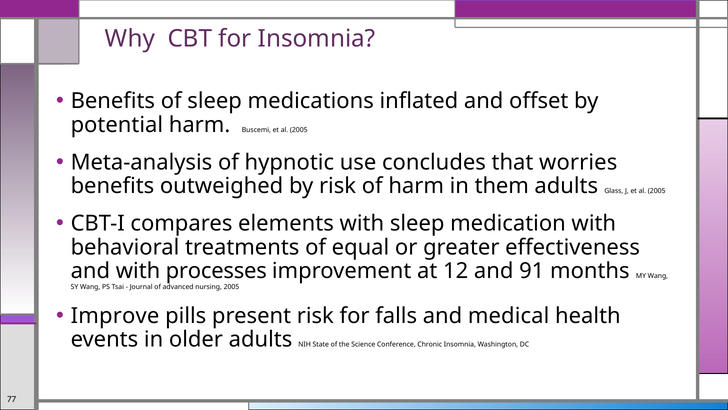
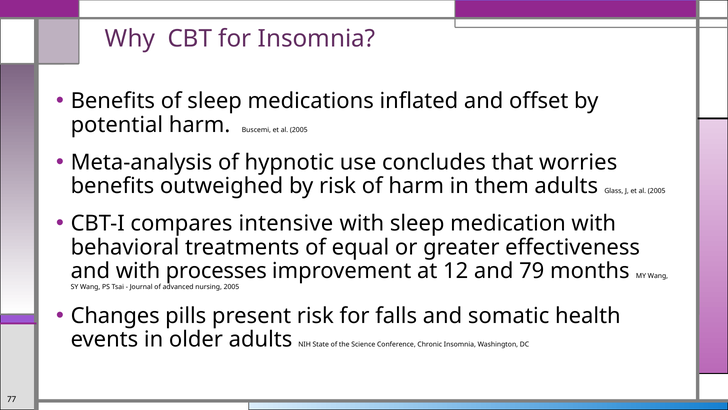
elements: elements -> intensive (286, 223)
91: 91 -> 79 (532, 271)
Improve: Improve -> Changes (115, 316)
medical: medical -> somatic (509, 316)
